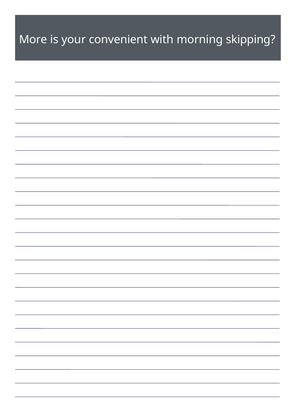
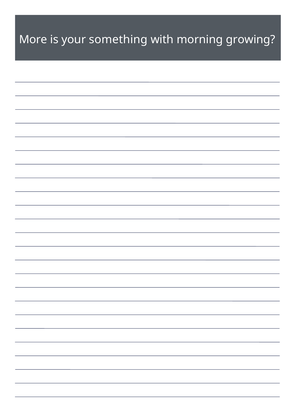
convenient: convenient -> something (118, 40)
skipping: skipping -> growing (251, 40)
